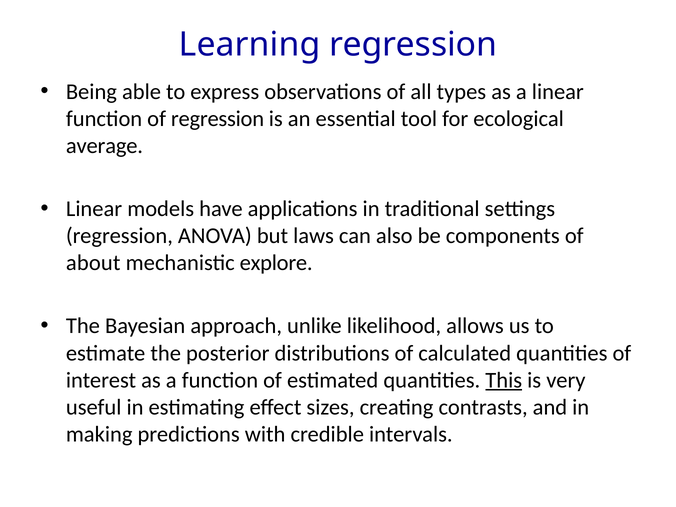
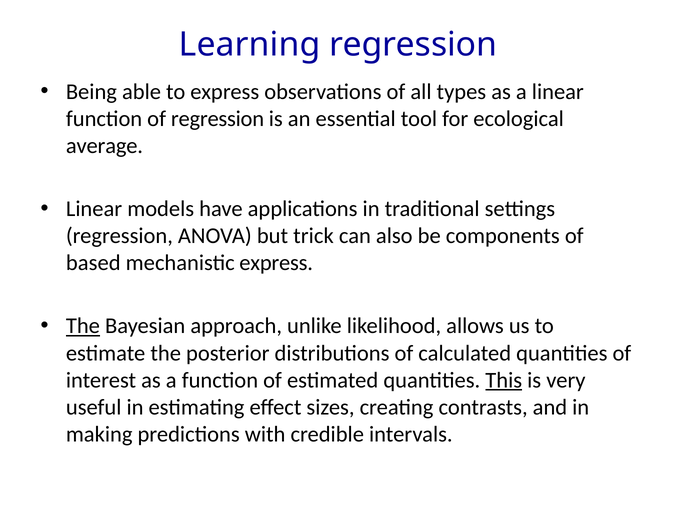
laws: laws -> trick (313, 236)
about: about -> based (93, 263)
mechanistic explore: explore -> express (276, 263)
The underline: none -> present (83, 326)
